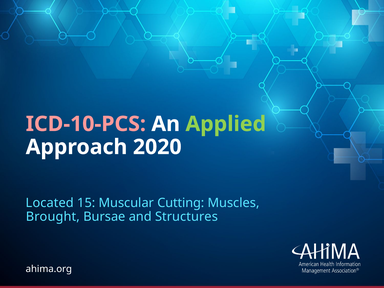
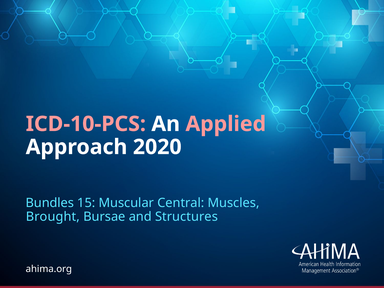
Applied colour: light green -> pink (226, 124)
Located: Located -> Bundles (50, 203)
Cutting: Cutting -> Central (181, 203)
